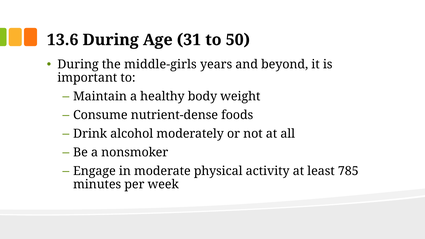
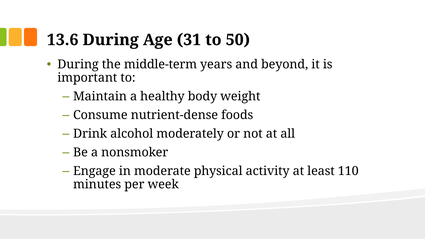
middle-girls: middle-girls -> middle-term (160, 65)
785: 785 -> 110 (348, 171)
